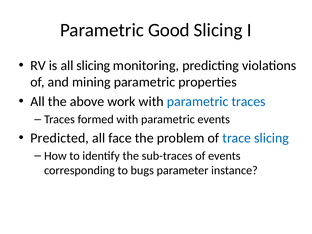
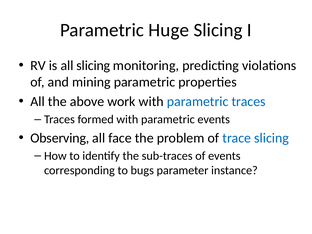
Good: Good -> Huge (169, 30)
Predicted: Predicted -> Observing (60, 138)
